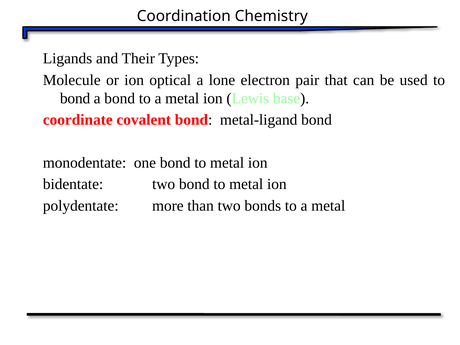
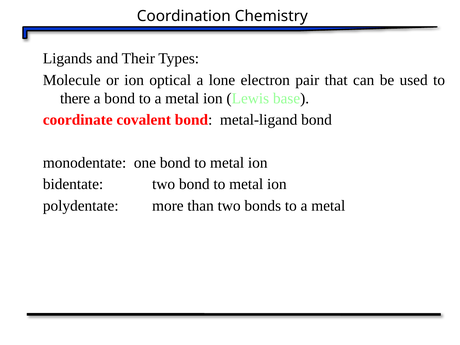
bond: bond -> there (75, 98)
